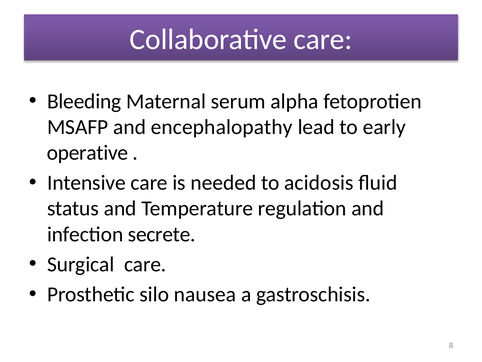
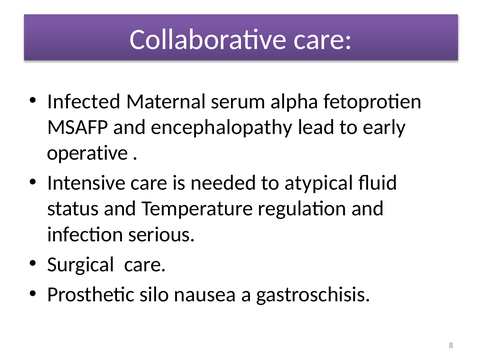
Bleeding: Bleeding -> Infected (84, 101)
acidosis: acidosis -> atypical (319, 183)
secrete: secrete -> serious (162, 234)
